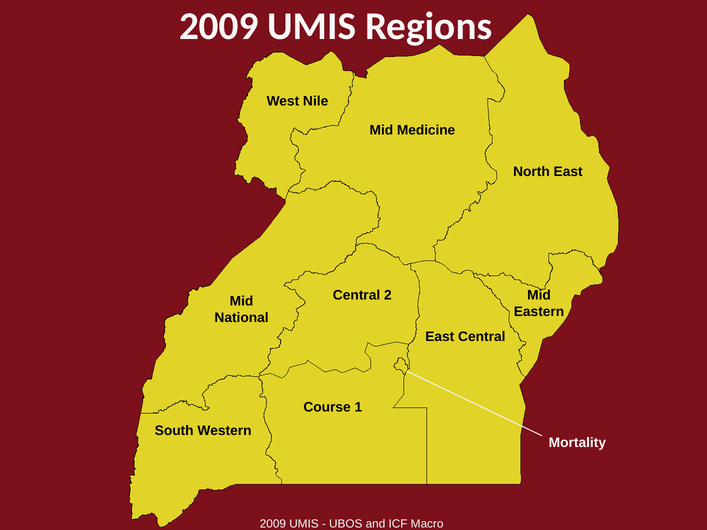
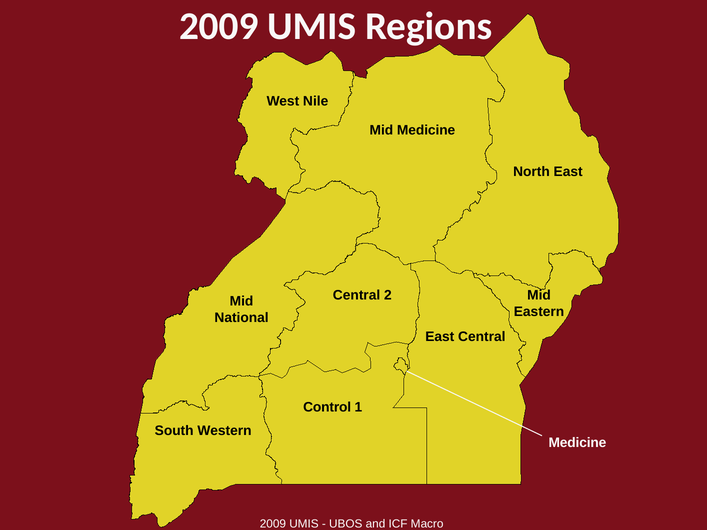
Course: Course -> Control (327, 407)
Mortality: Mortality -> Medicine (577, 443)
